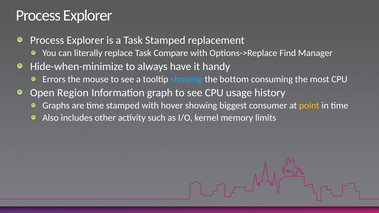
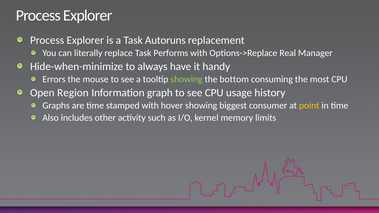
Task Stamped: Stamped -> Autoruns (165, 40)
Compare: Compare -> Performs (171, 53)
Find: Find -> Real (288, 53)
showing colour: light blue -> light green (186, 79)
